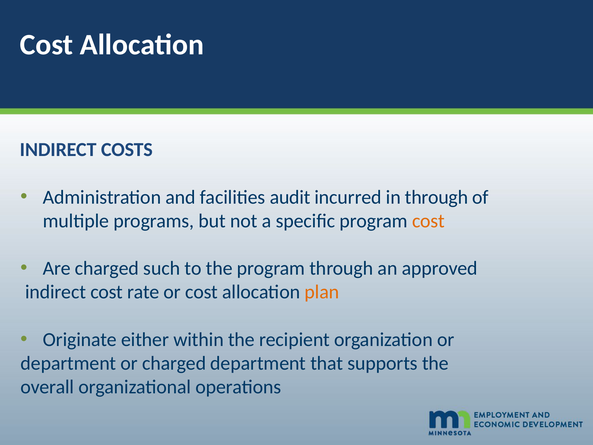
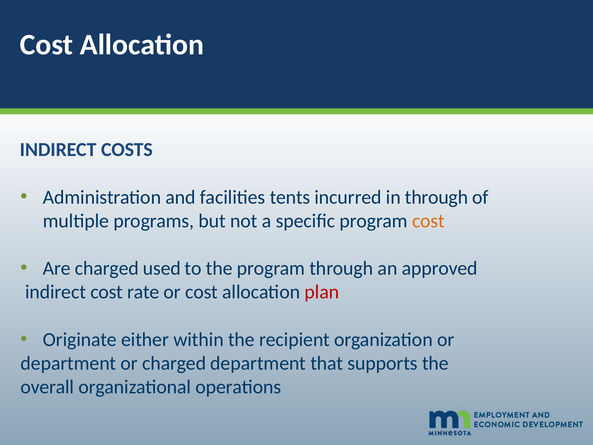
audit: audit -> tents (290, 197)
such: such -> used (162, 268)
plan colour: orange -> red (322, 292)
